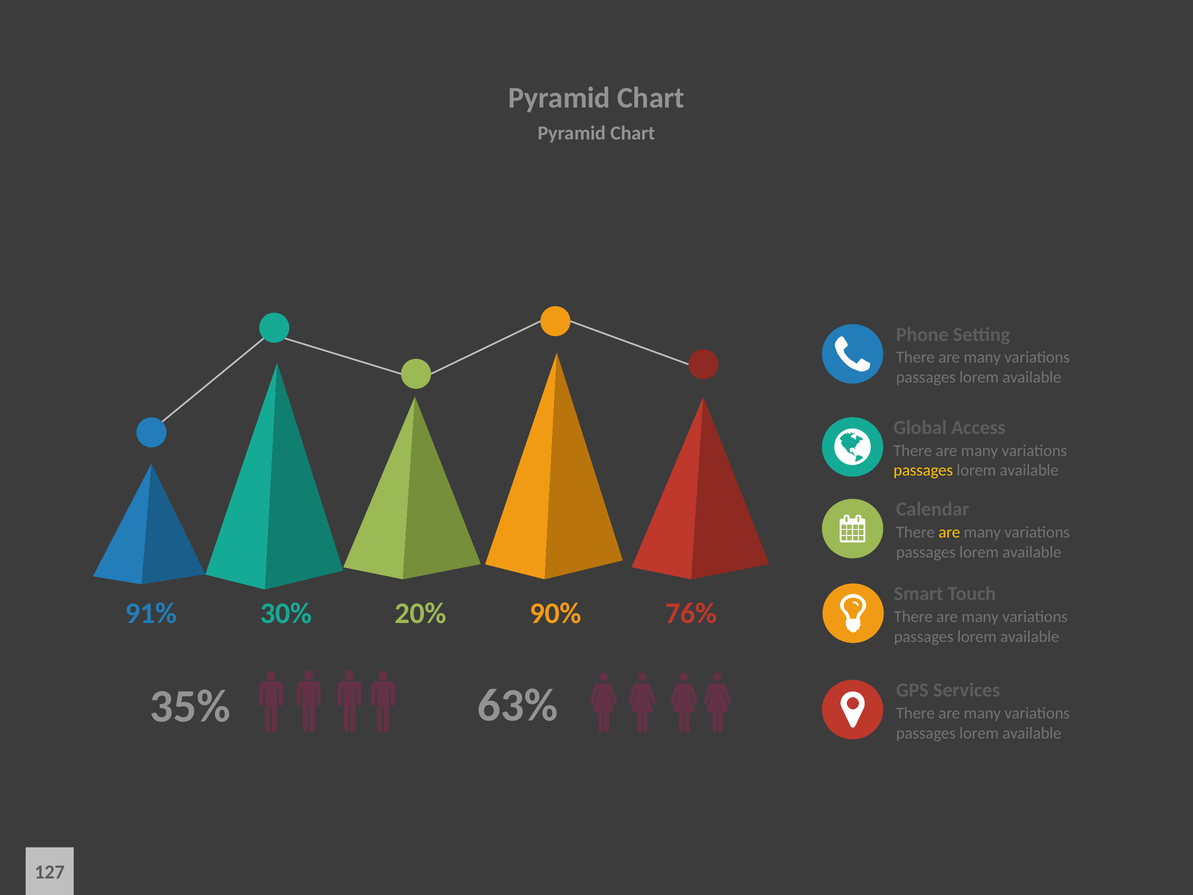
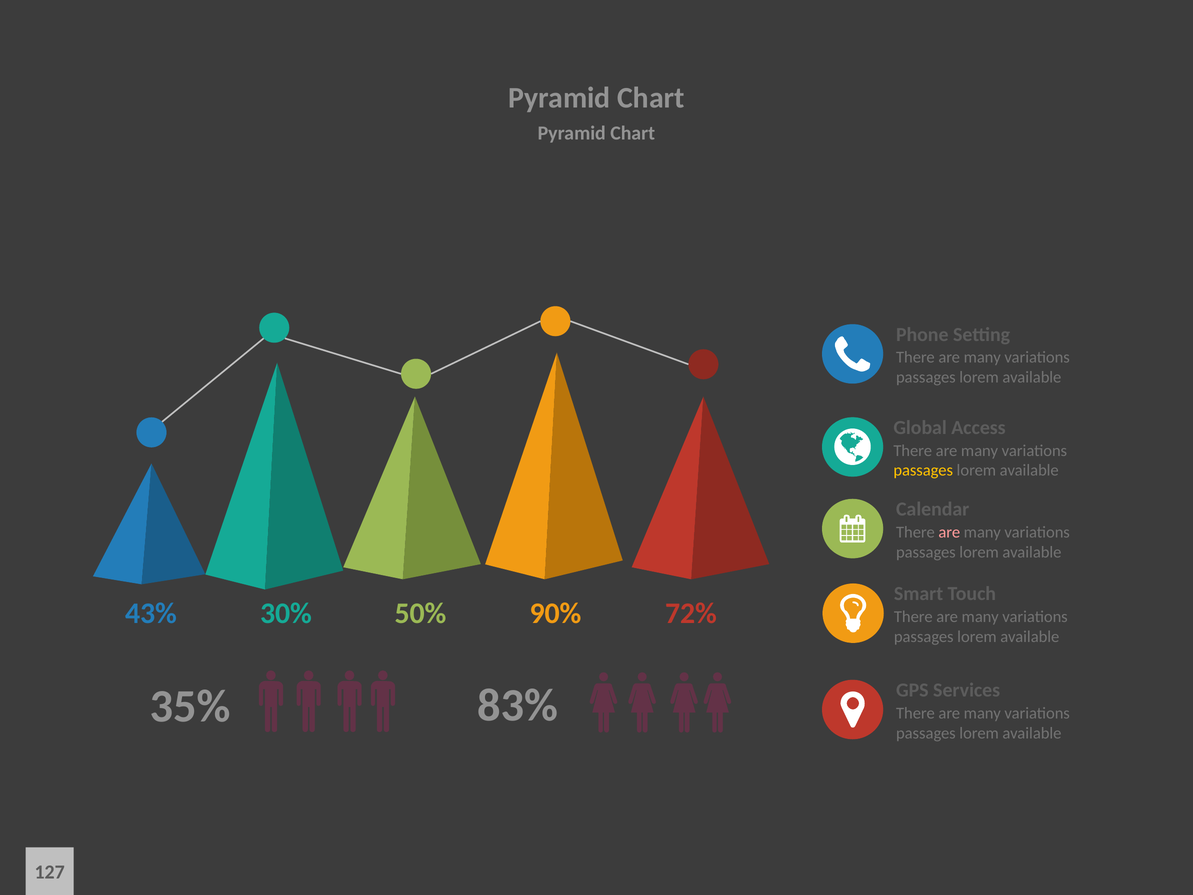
are colour: yellow -> pink (949, 532)
91%: 91% -> 43% (151, 613)
20%: 20% -> 50% (421, 613)
76%: 76% -> 72% (691, 613)
63%: 63% -> 83% (517, 705)
